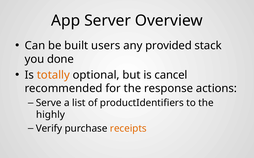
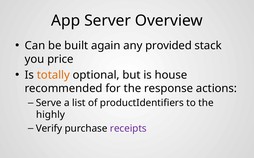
users: users -> again (106, 46)
done: done -> price (60, 59)
cancel: cancel -> house (171, 75)
receipts colour: orange -> purple (128, 129)
